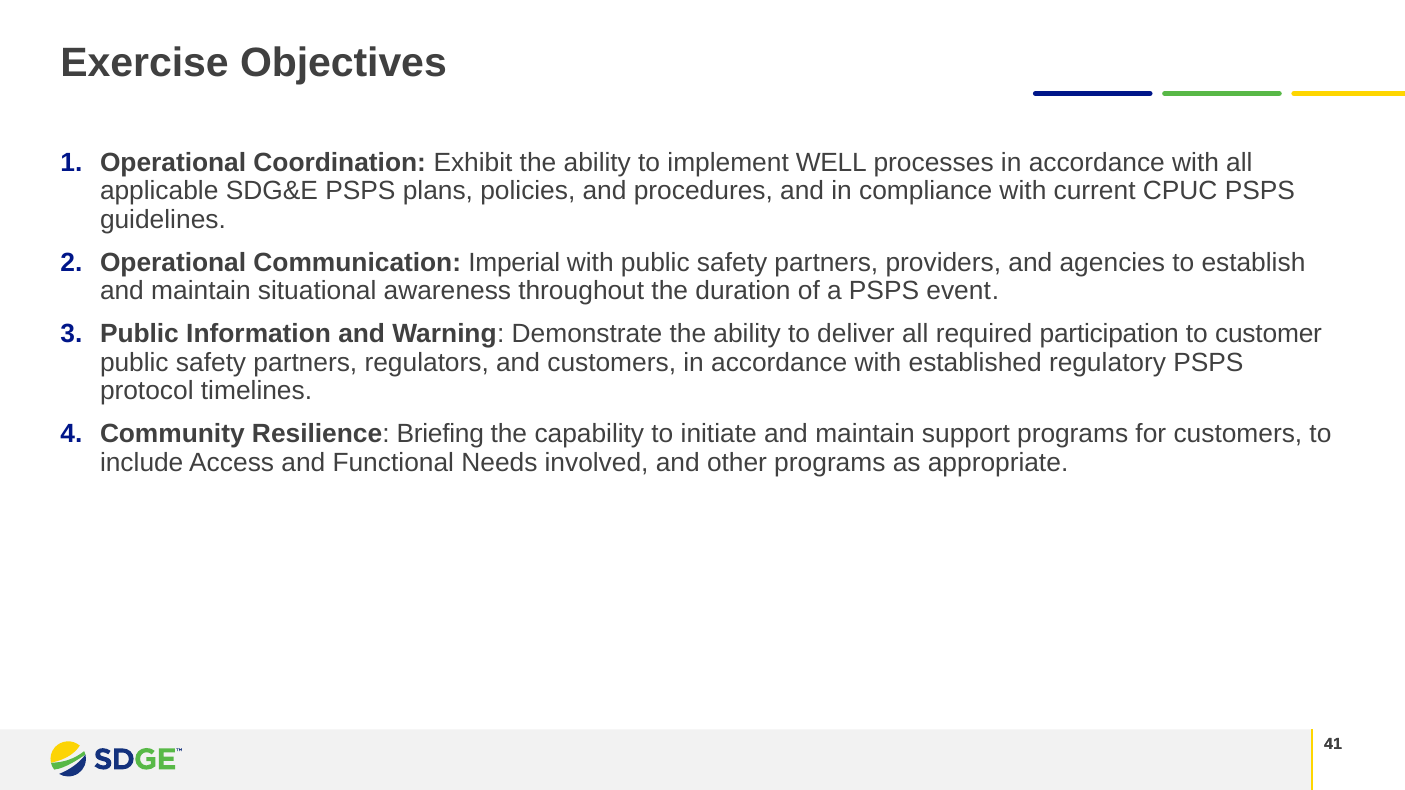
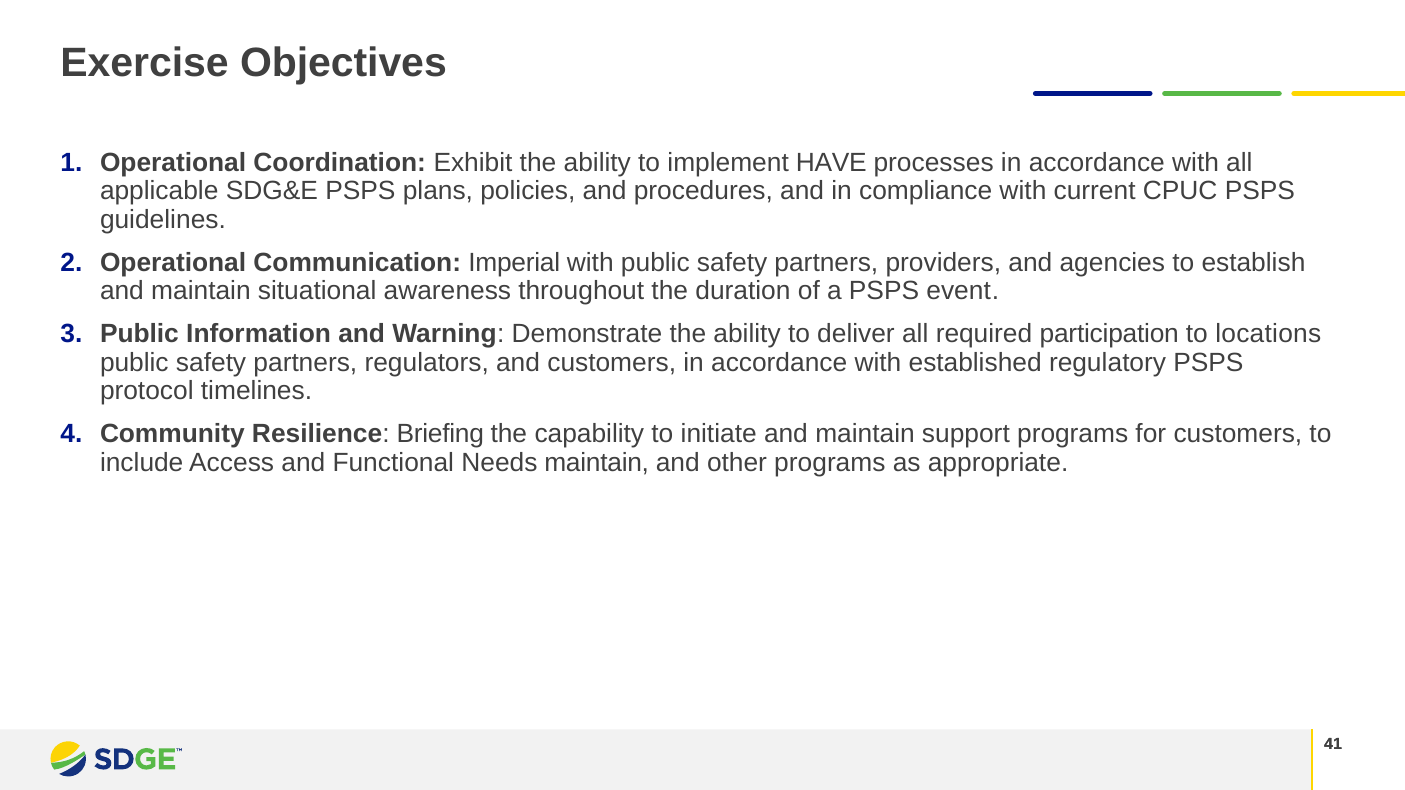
WELL: WELL -> HAVE (831, 163)
customer: customer -> locations (1268, 334)
Needs involved: involved -> maintain (597, 463)
